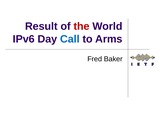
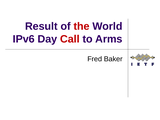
Call colour: blue -> red (70, 39)
